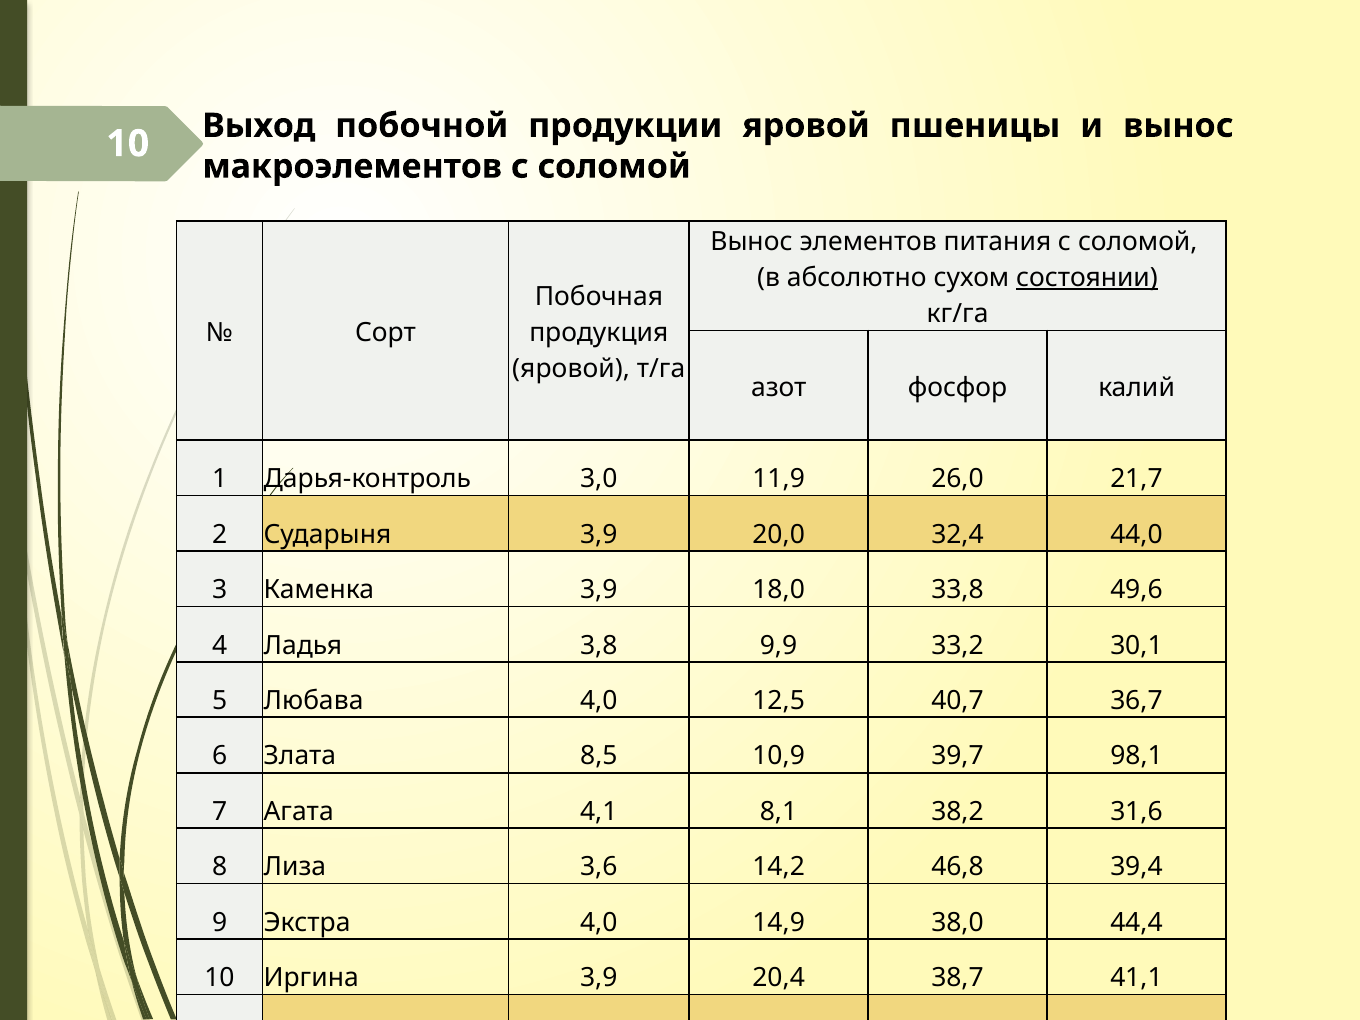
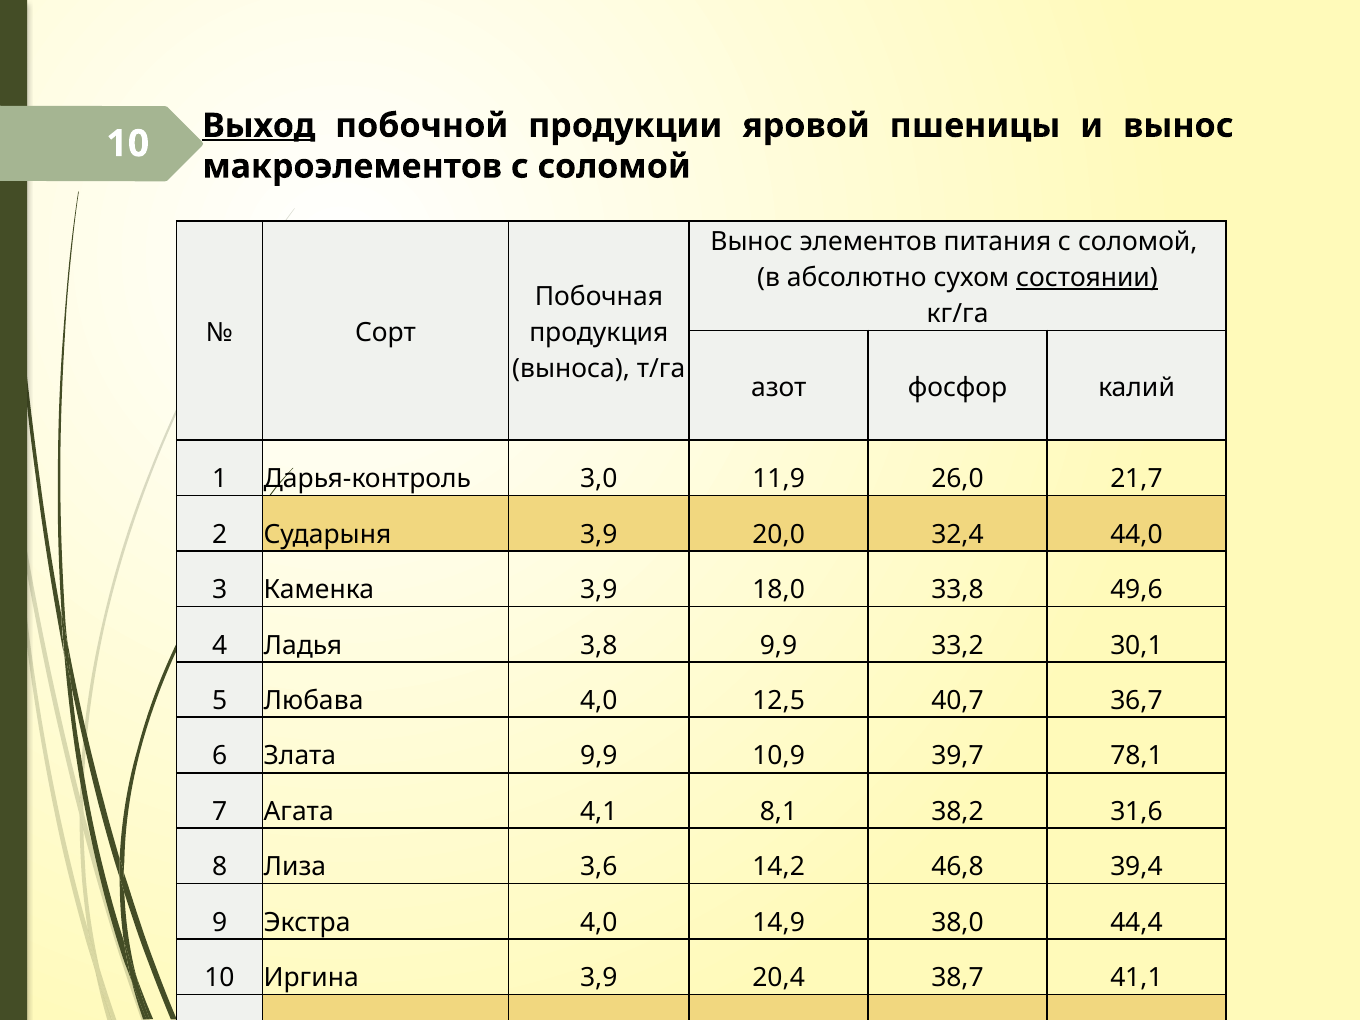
Выход underline: none -> present (259, 126)
яровой: яровой -> выноса (571, 369)
Злата 8,5: 8,5 -> 9,9 (599, 756)
98,1: 98,1 -> 78,1 (1137, 756)
